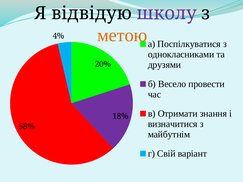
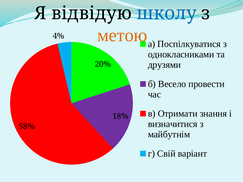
школу colour: purple -> blue (167, 13)
